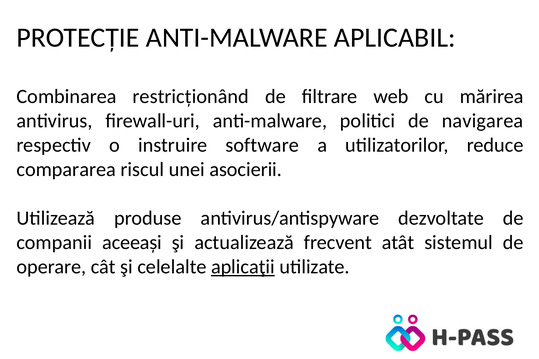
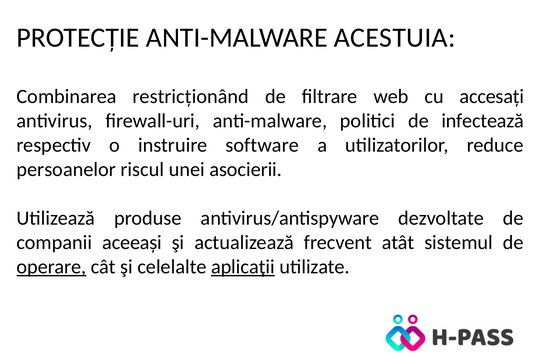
APLICABIL: APLICABIL -> ACESTUIA (395, 38)
mărirea: mărirea -> accesați (492, 97)
navigarea: navigarea -> infectează (483, 121)
compararea: compararea -> persoanelor (66, 170)
operare underline: none -> present (51, 267)
